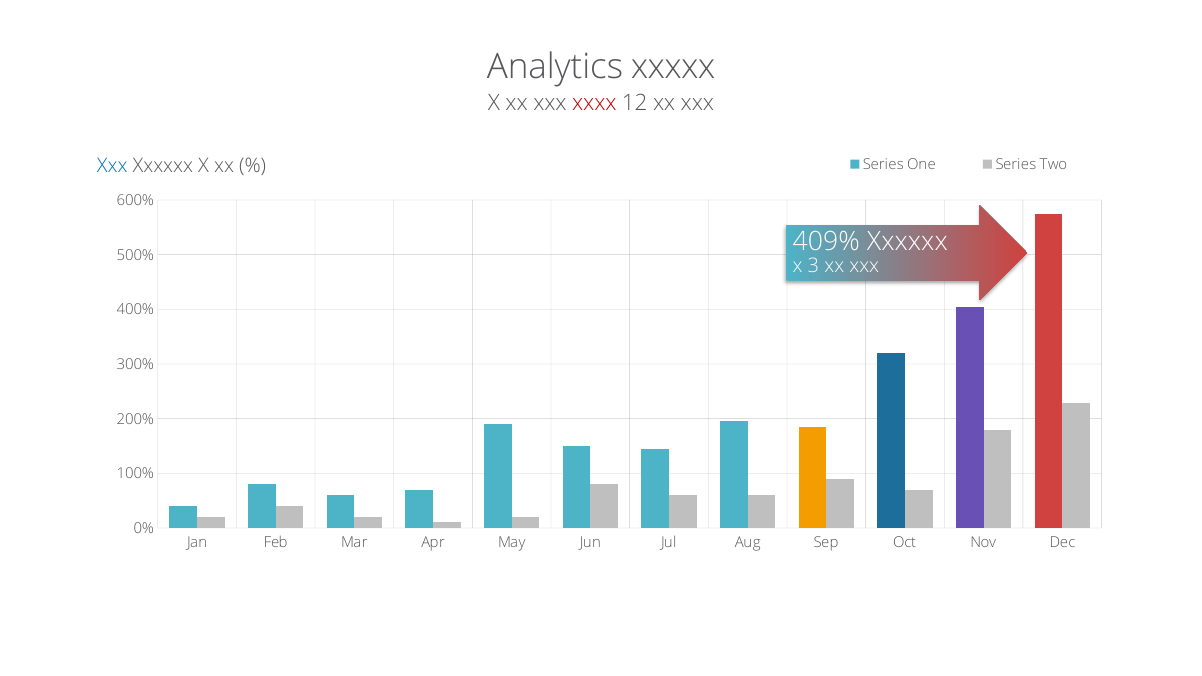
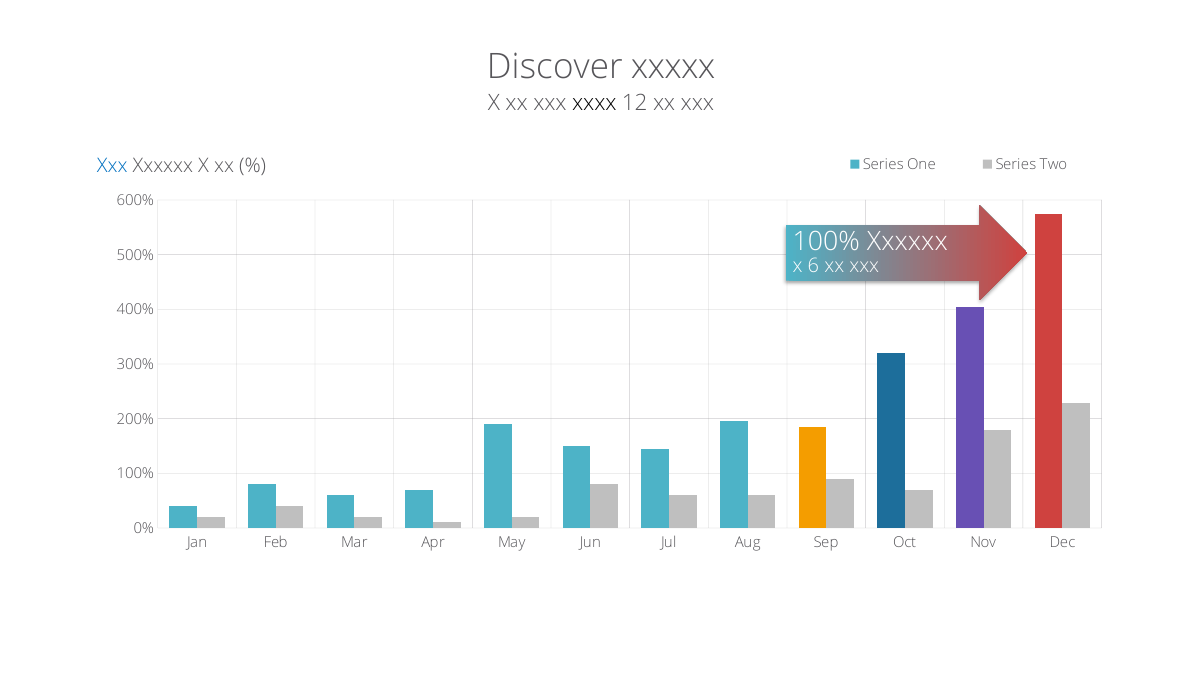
Analytics: Analytics -> Discover (555, 67)
xxxx colour: red -> black (594, 103)
409%: 409% -> 100% (826, 242)
3: 3 -> 6 (813, 266)
